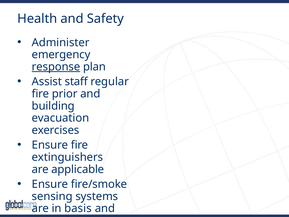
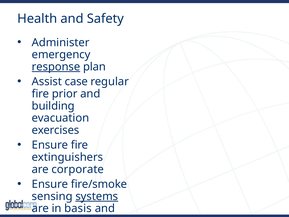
staff: staff -> case (76, 82)
applicable: applicable -> corporate (78, 169)
systems underline: none -> present (97, 196)
